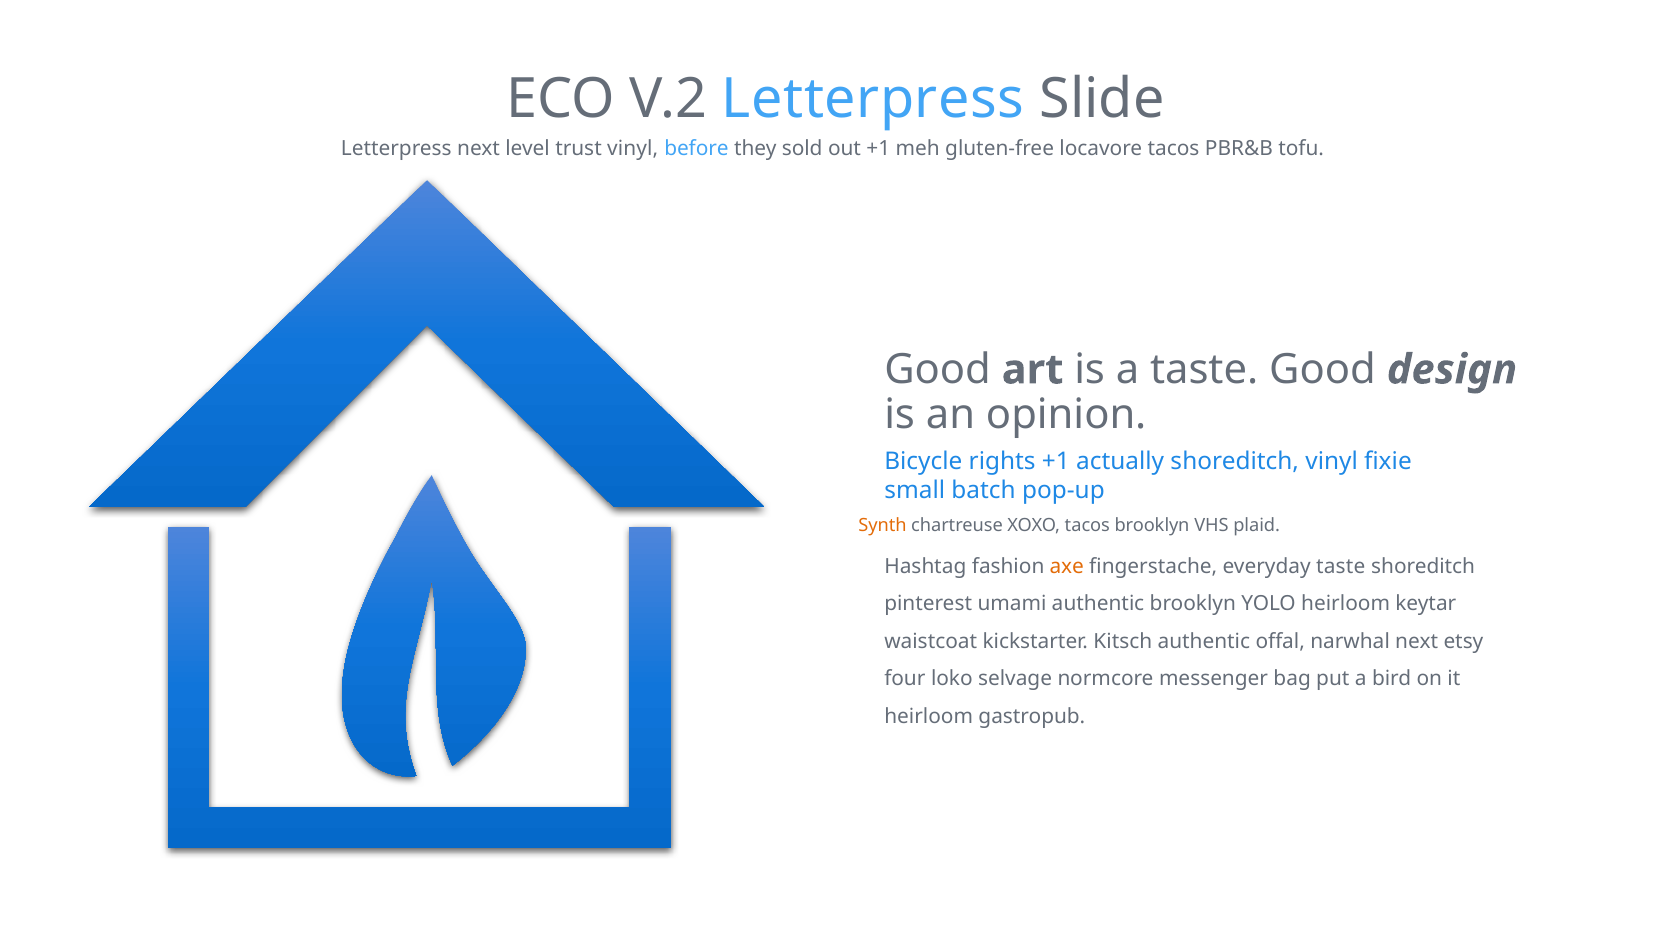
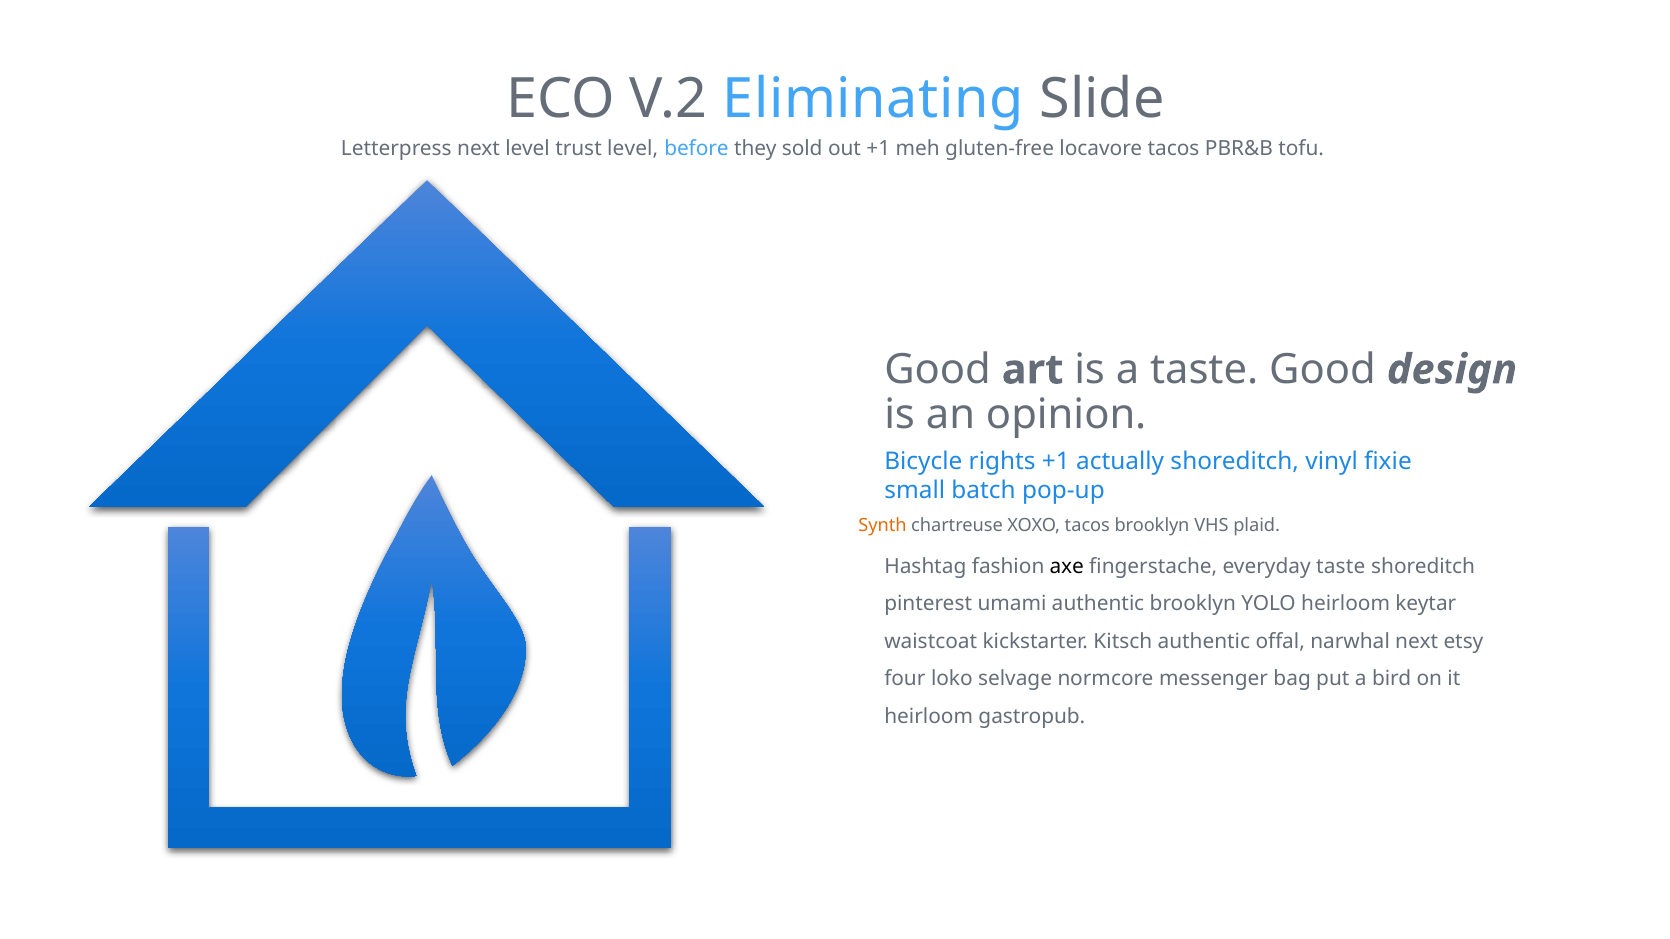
V.2 Letterpress: Letterpress -> Eliminating (873, 99)
trust vinyl: vinyl -> level (633, 149)
axe colour: orange -> black (1067, 566)
